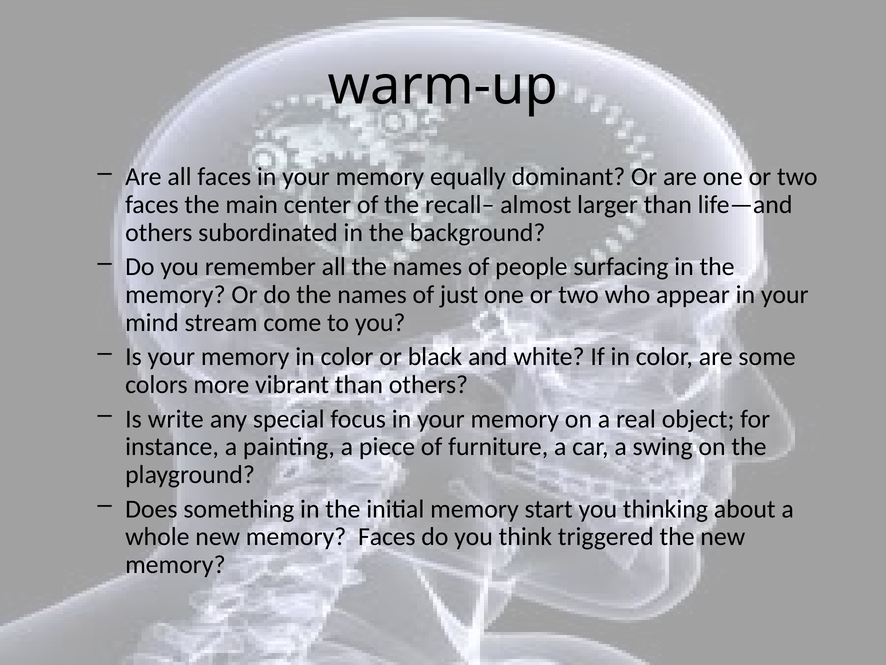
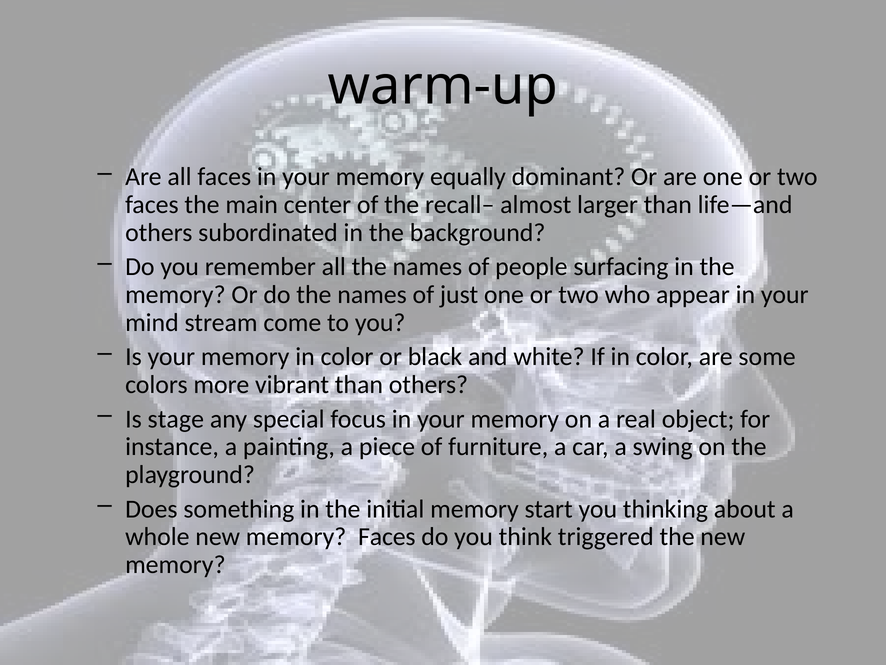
write: write -> stage (176, 419)
